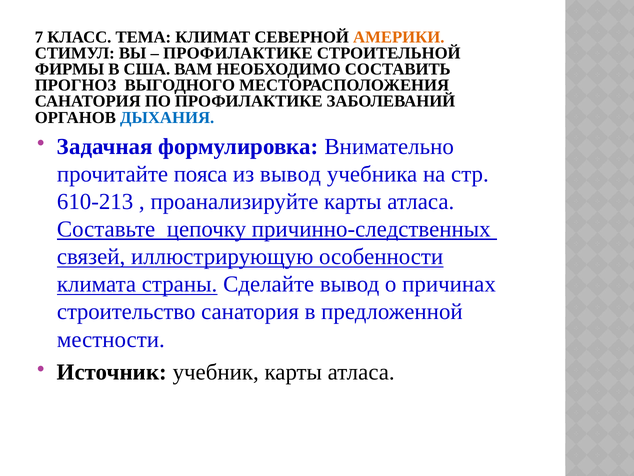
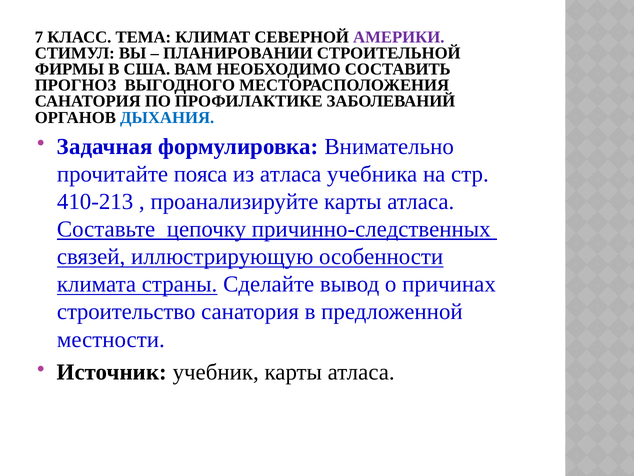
АМЕРИКИ colour: orange -> purple (399, 37)
ПРОФИЛАКТИКЕ: ПРОФИЛАКТИКЕ -> ПЛАНИРОВАНИИ (238, 53)
из вывод: вывод -> атласа (291, 174)
610-213: 610-213 -> 410-213 (95, 201)
